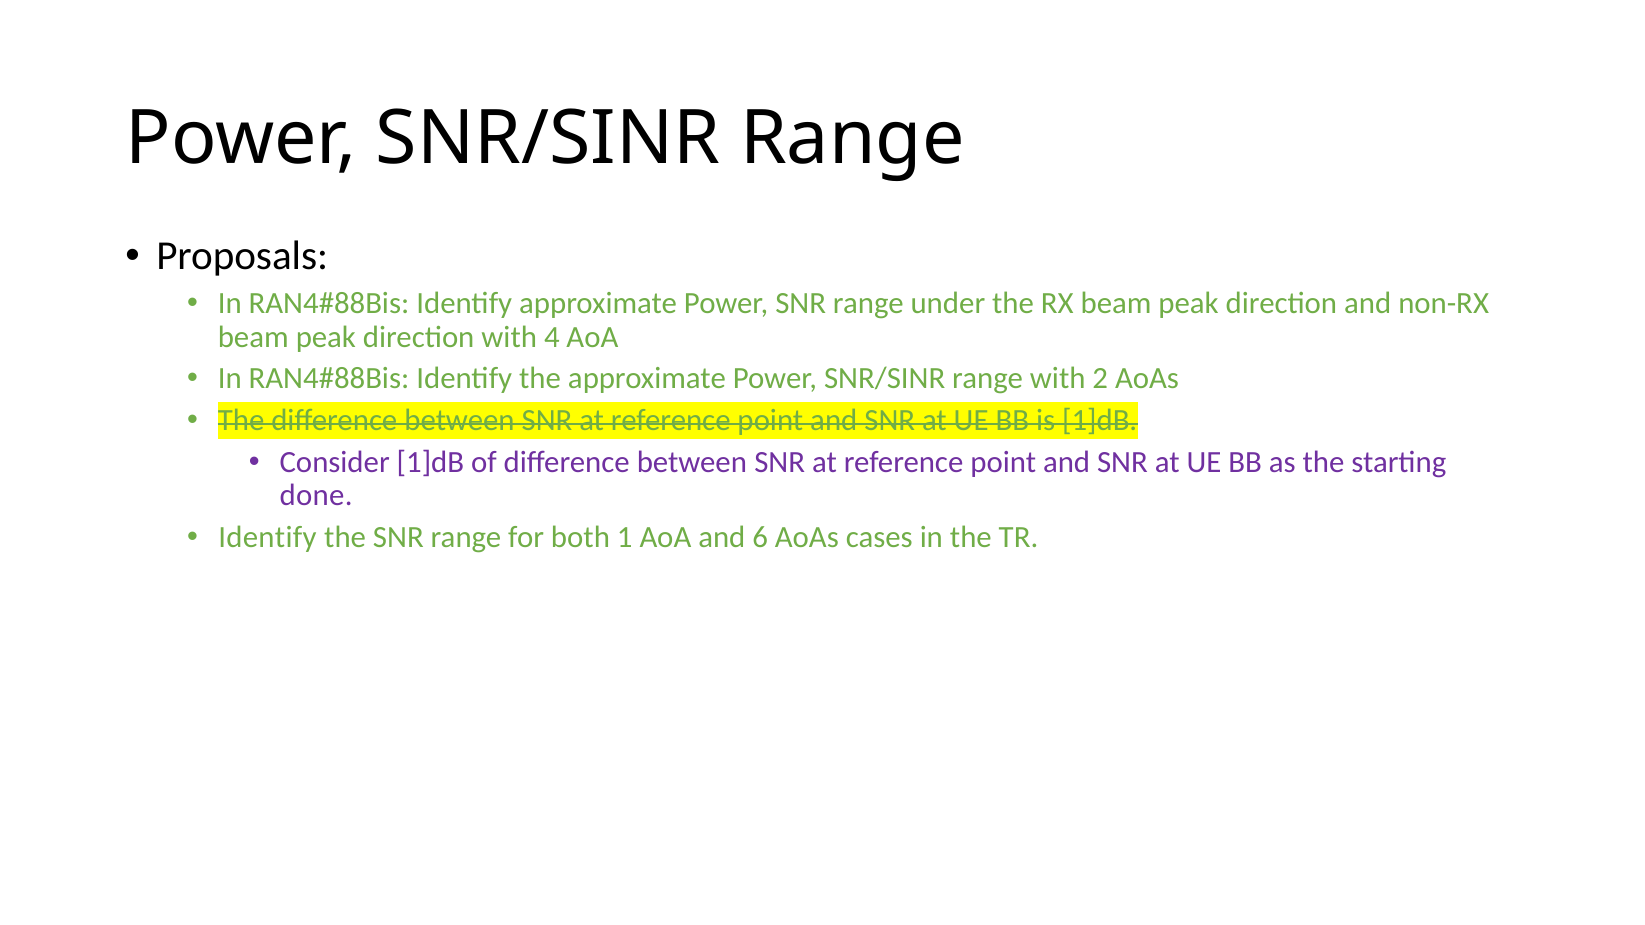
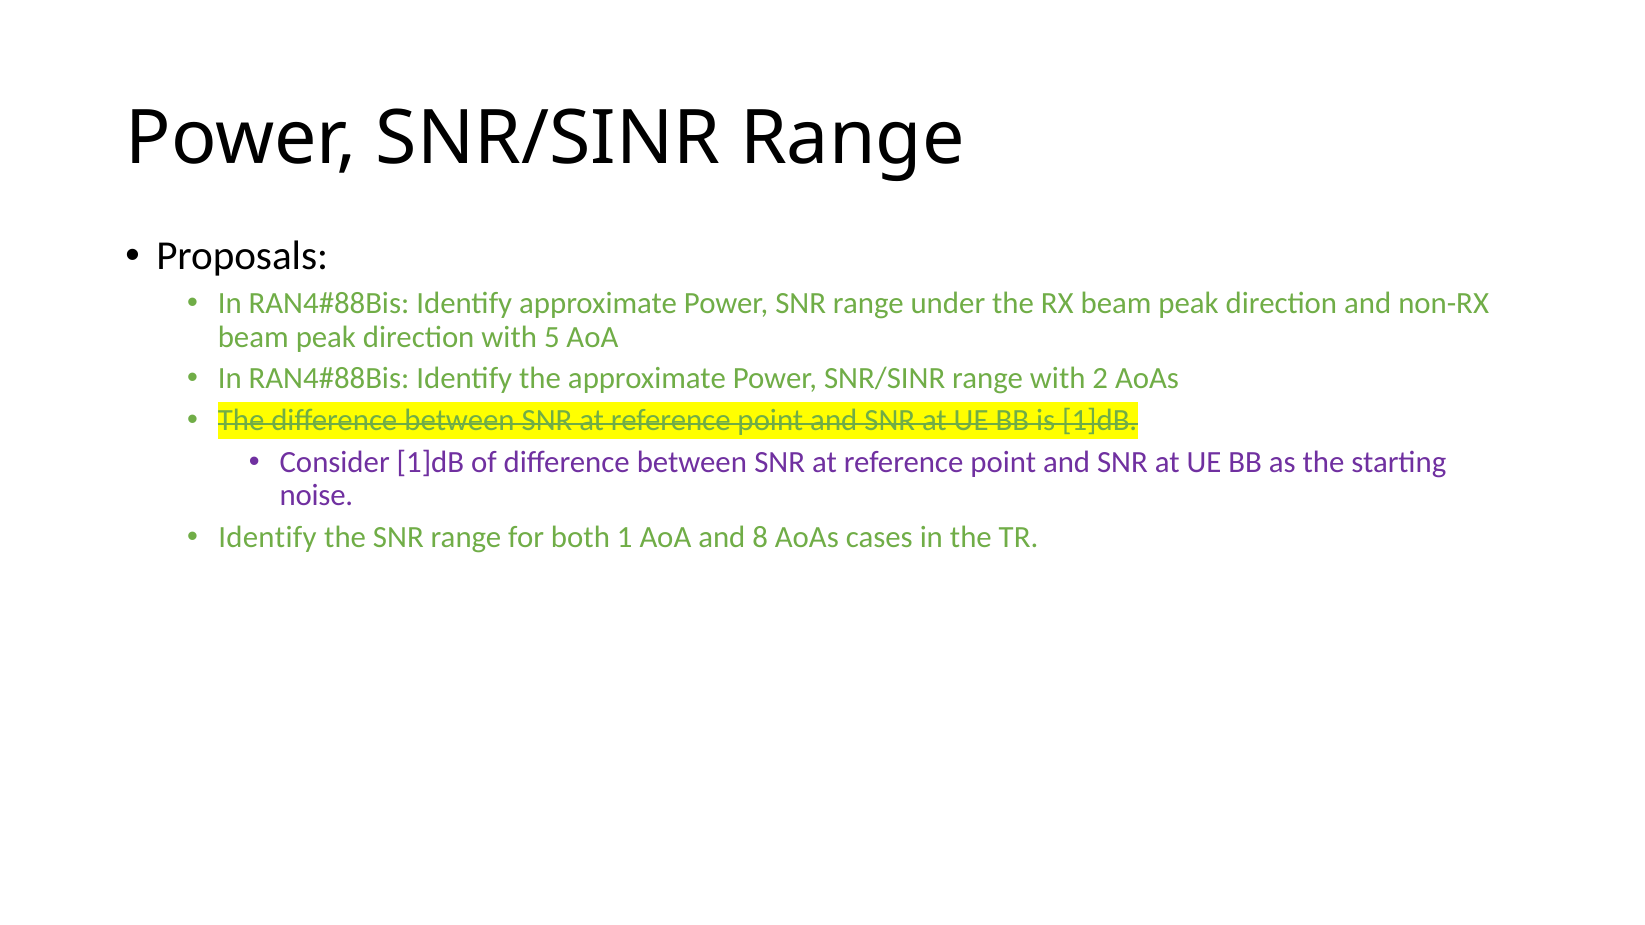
4: 4 -> 5 (552, 337)
done: done -> noise (316, 496)
6: 6 -> 8 (760, 538)
